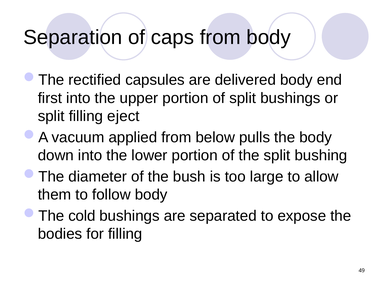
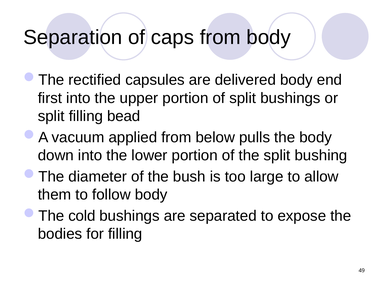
eject: eject -> bead (124, 116)
